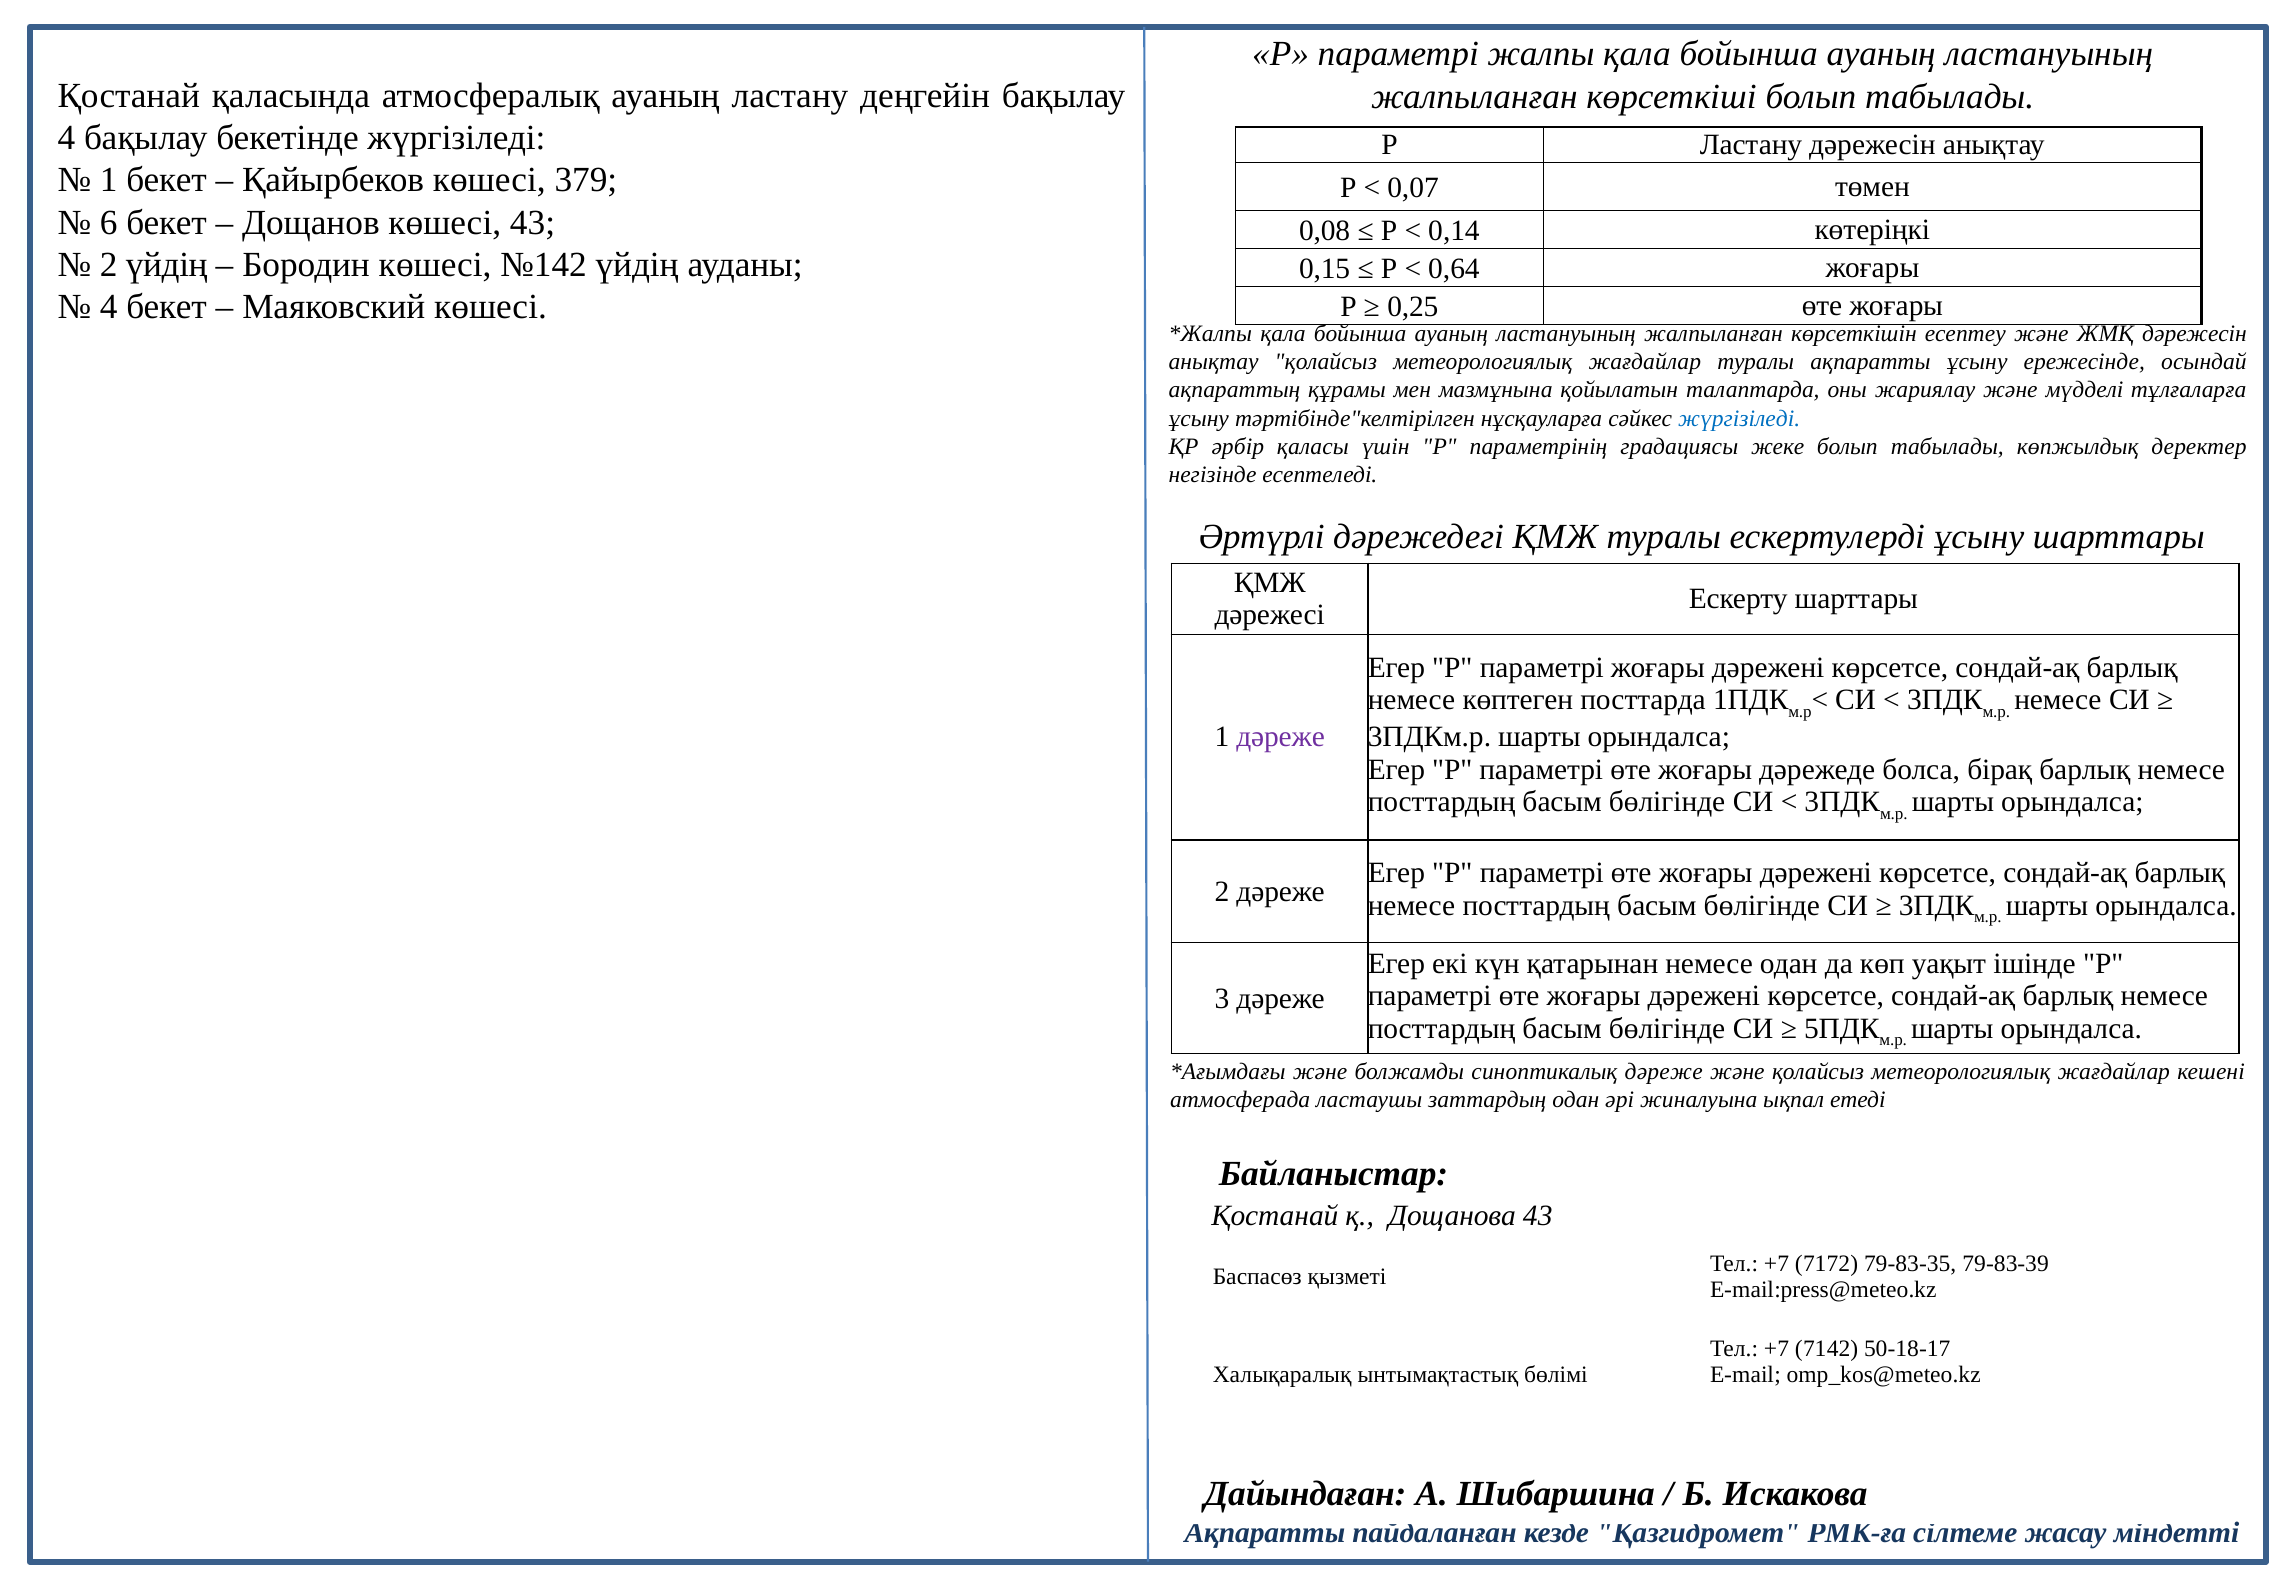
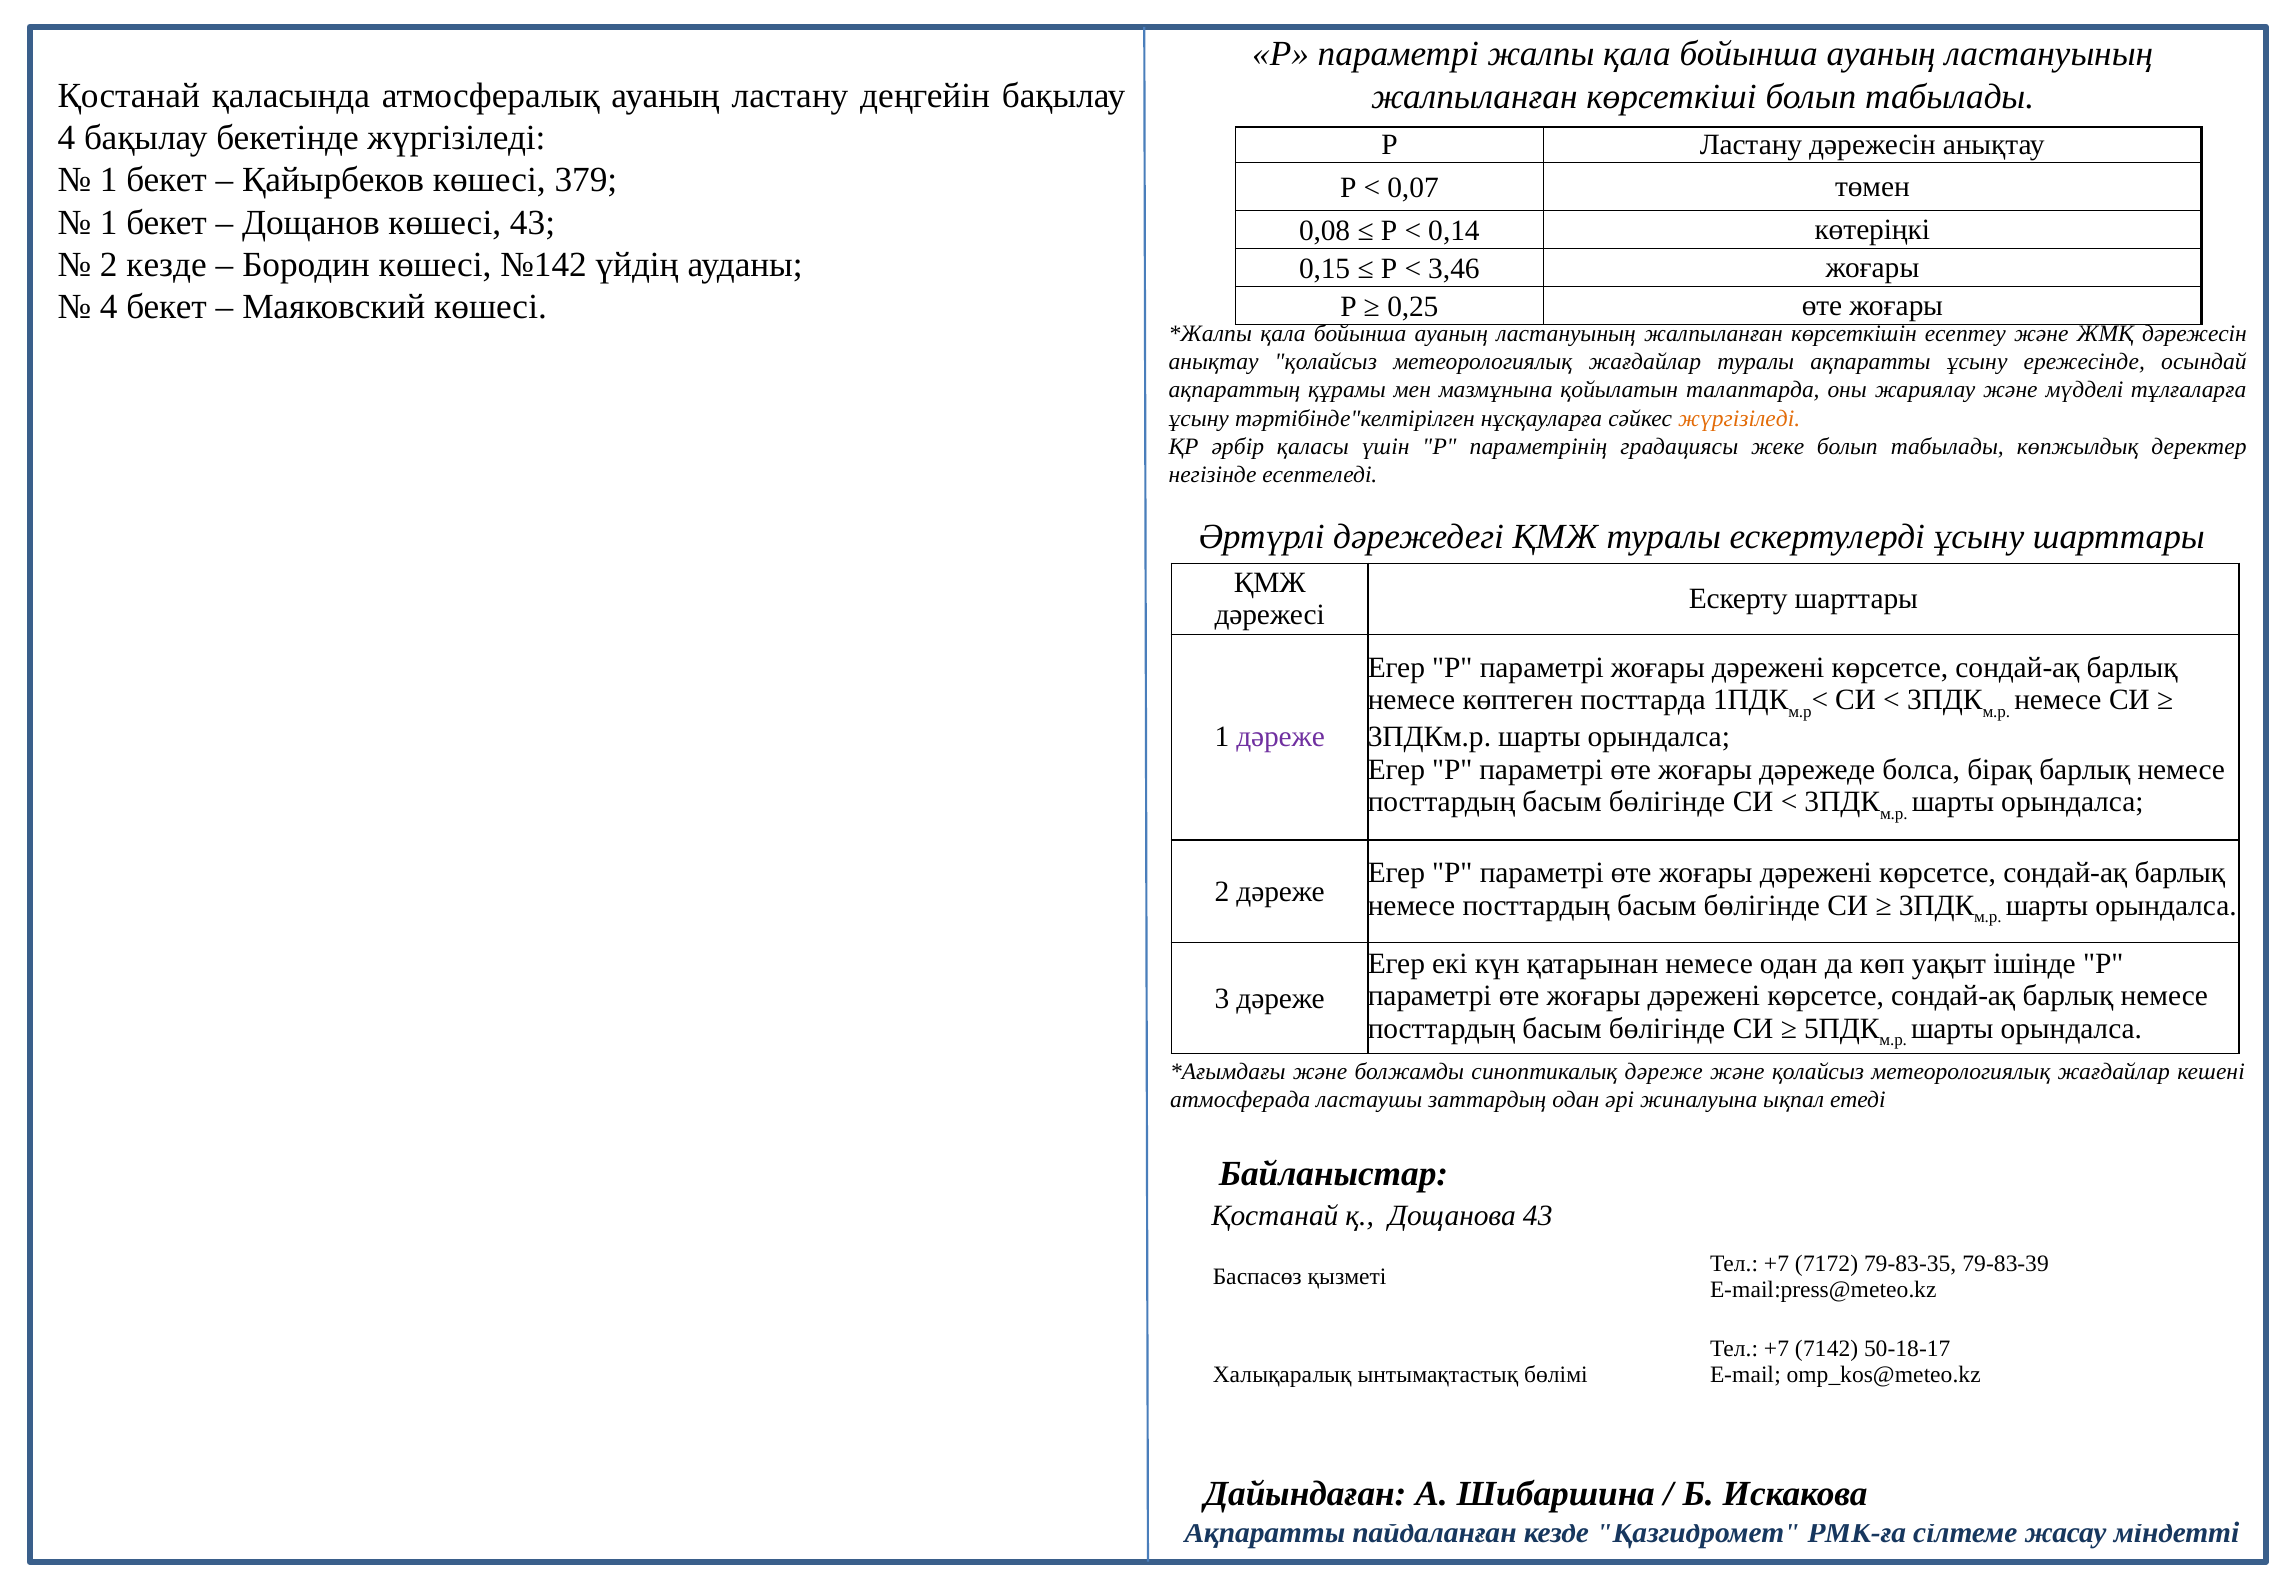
6: 6 -> 1 (109, 223)
2 үйдің: үйдің -> кезде (167, 265)
0,64: 0,64 -> 3,46 (1454, 269)
жүргізіледі colour: blue -> orange (1739, 418)
